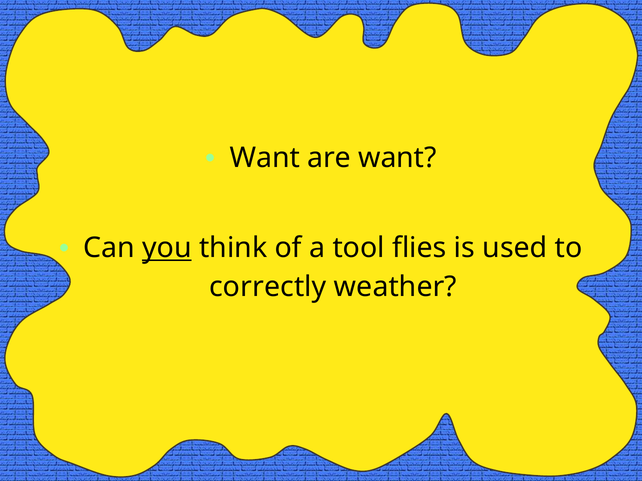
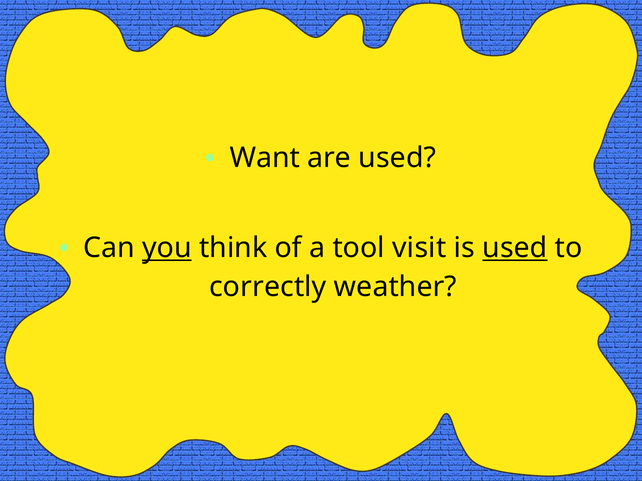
are want: want -> used (397, 158)
flies: flies -> visit (419, 248)
used underline: none -> present (515, 248)
